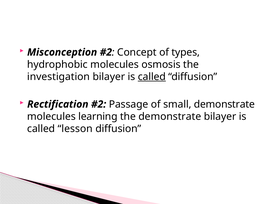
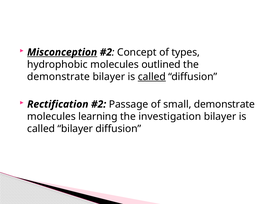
Misconception underline: none -> present (62, 52)
osmosis: osmosis -> outlined (161, 64)
investigation: investigation -> demonstrate (59, 77)
the demonstrate: demonstrate -> investigation (170, 117)
called lesson: lesson -> bilayer (75, 129)
